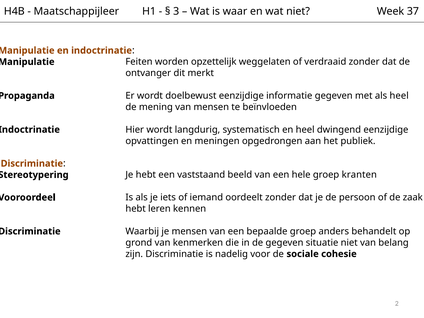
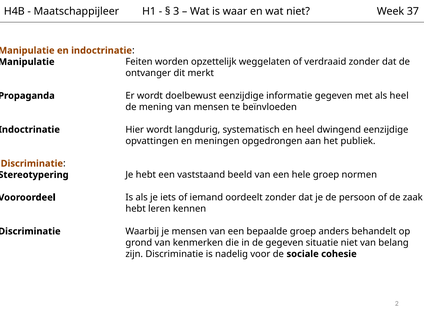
kranten: kranten -> normen (359, 175)
